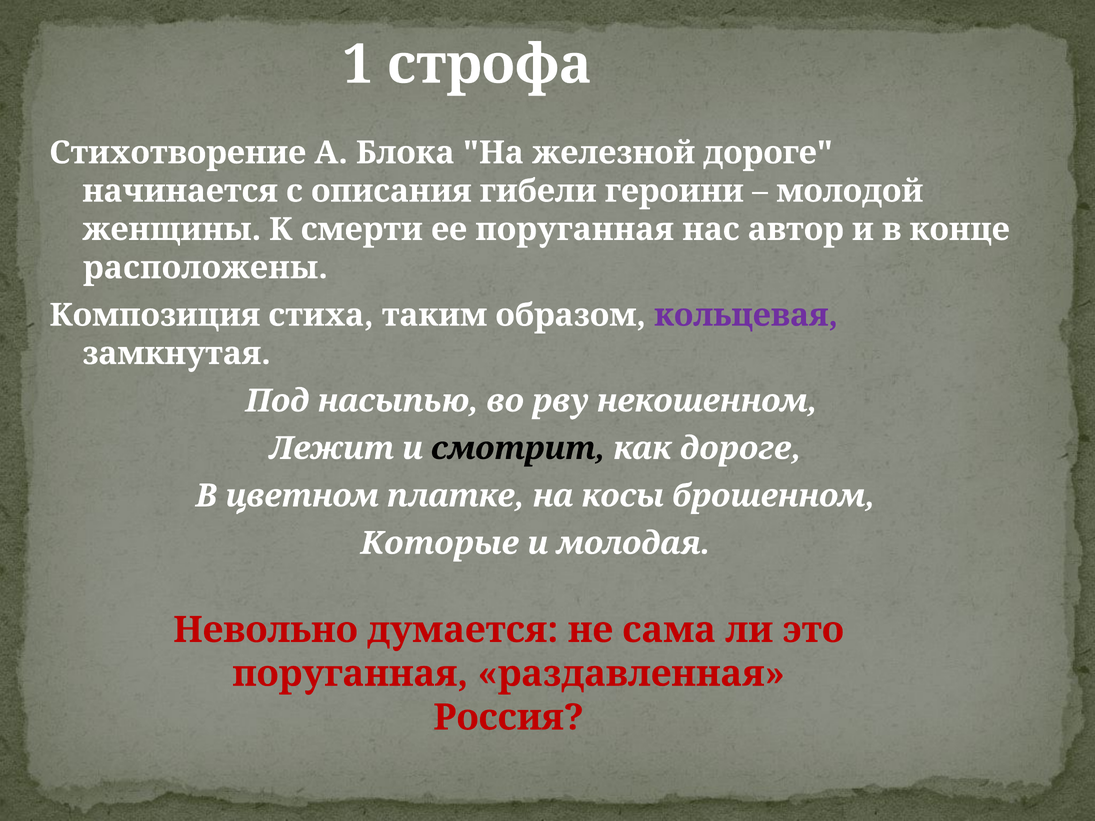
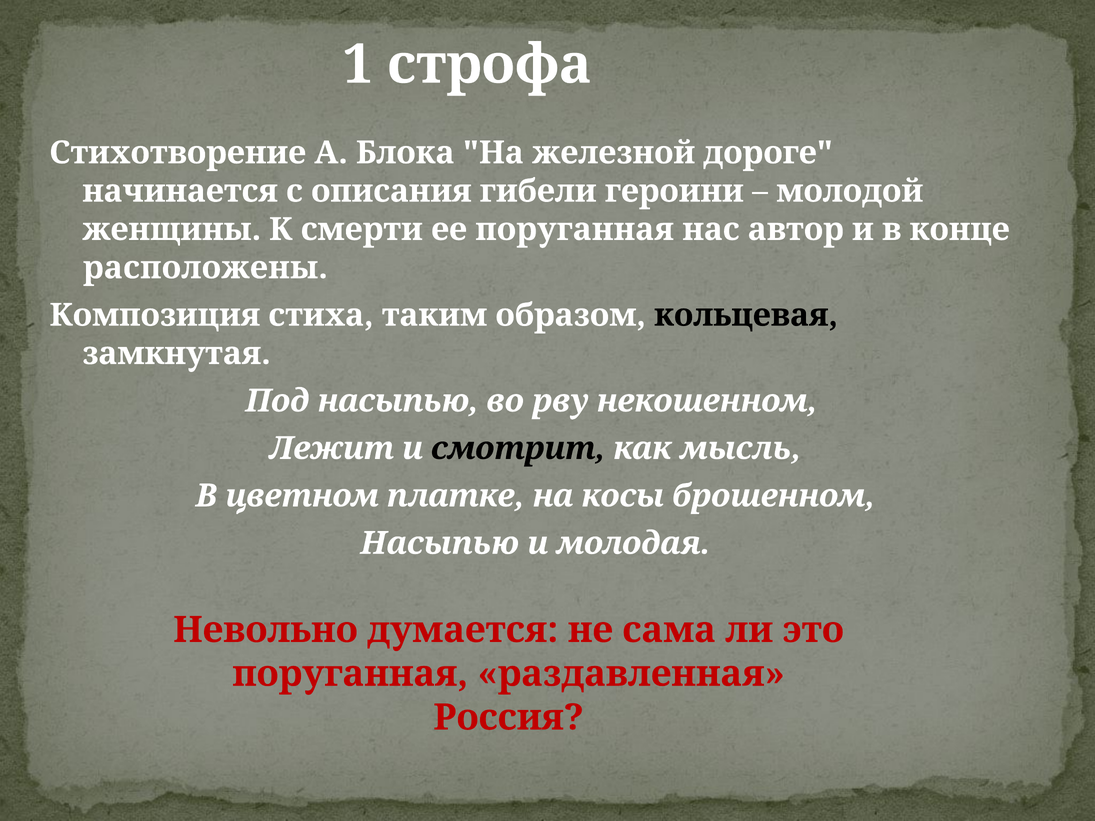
кольцевая colour: purple -> black (746, 315)
как дороге: дороге -> мысль (741, 449)
Которые: Которые -> Насыпью (440, 543)
